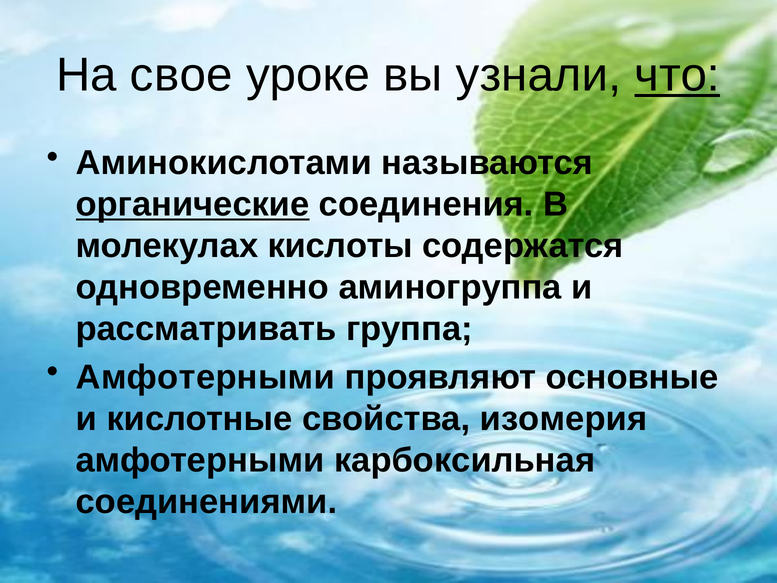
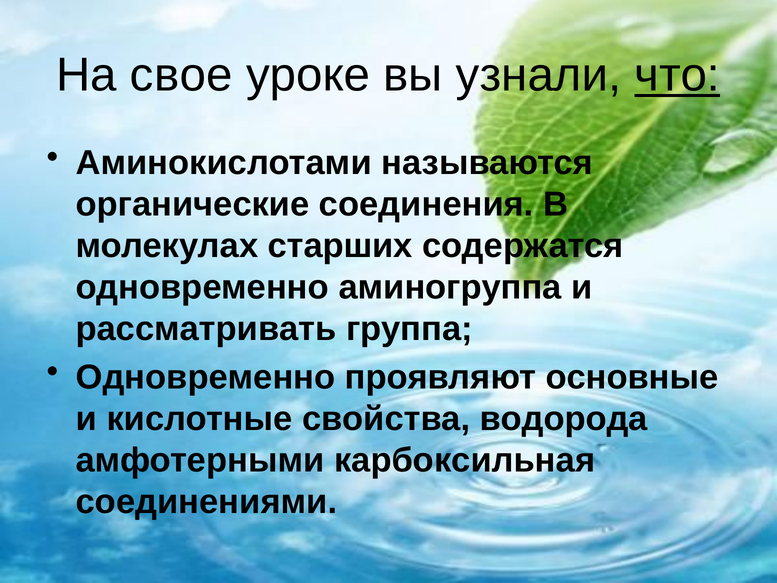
органические underline: present -> none (193, 204)
кислоты: кислоты -> старших (340, 246)
Амфотерными: Амфотерными -> Одновременно (206, 377)
изомерия: изомерия -> водорода (564, 419)
